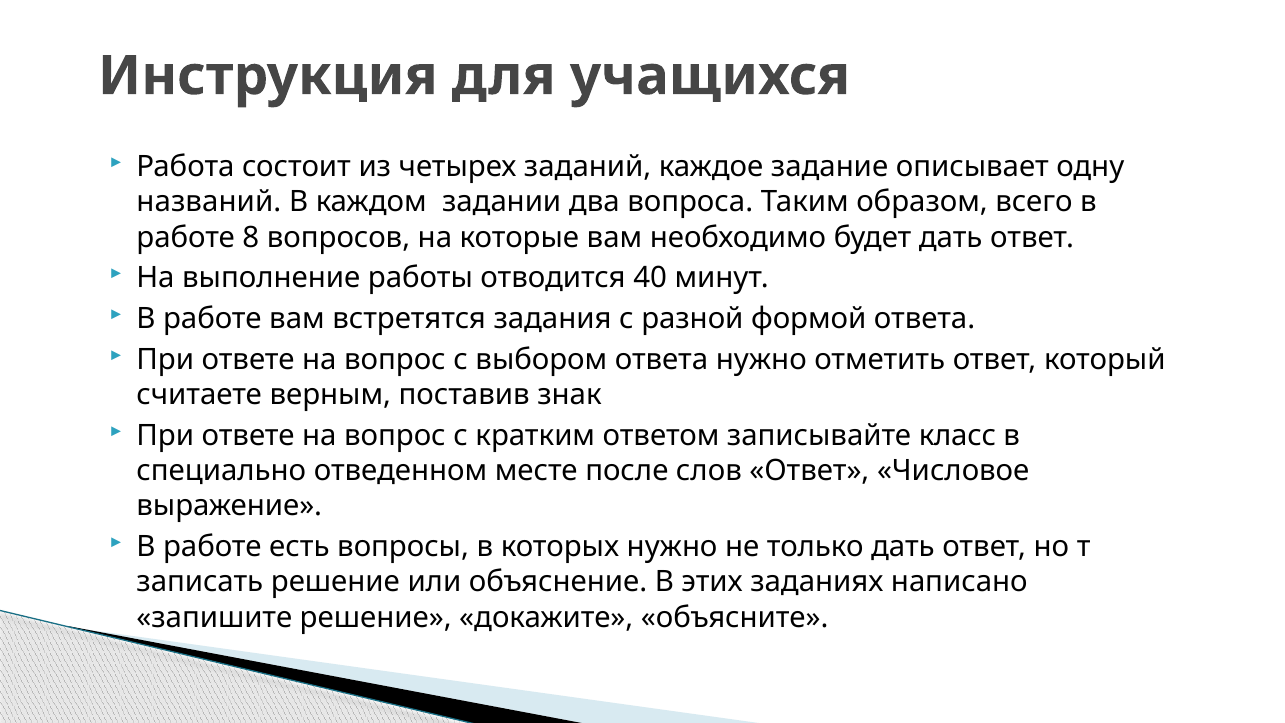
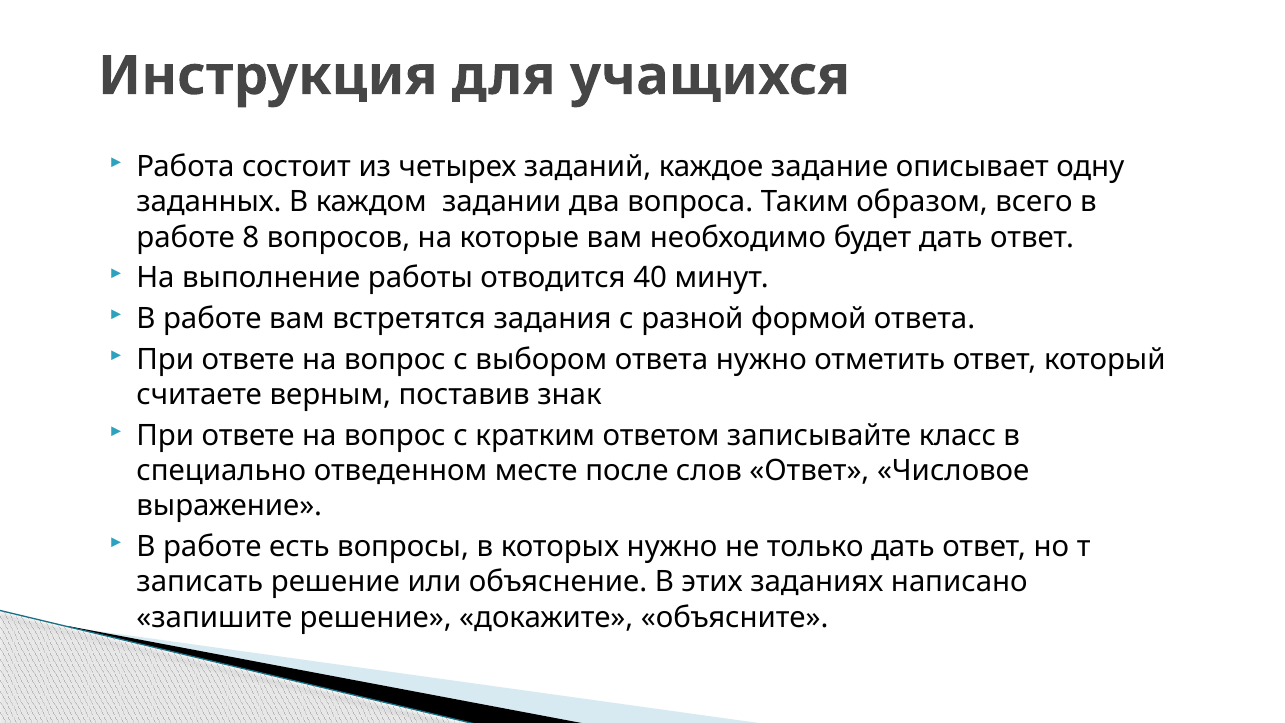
названий: названий -> заданных (209, 202)
